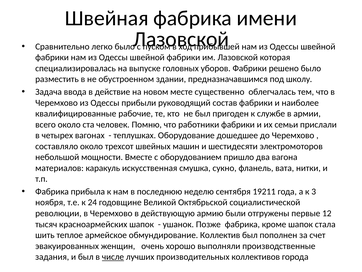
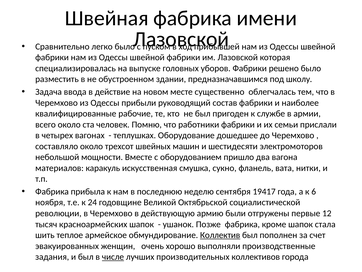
19211: 19211 -> 19417 (264, 191)
3: 3 -> 6 (314, 191)
Коллектив underline: none -> present (220, 235)
